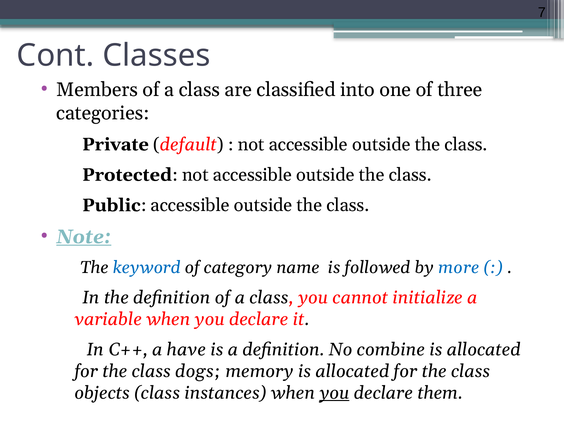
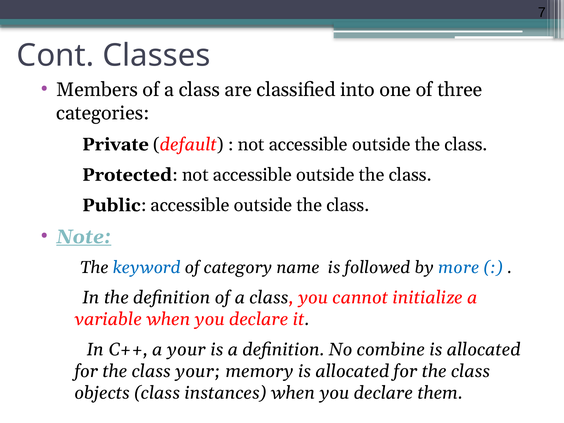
a have: have -> your (186, 350)
class dogs: dogs -> your (198, 371)
you underline: present -> none (334, 393)
